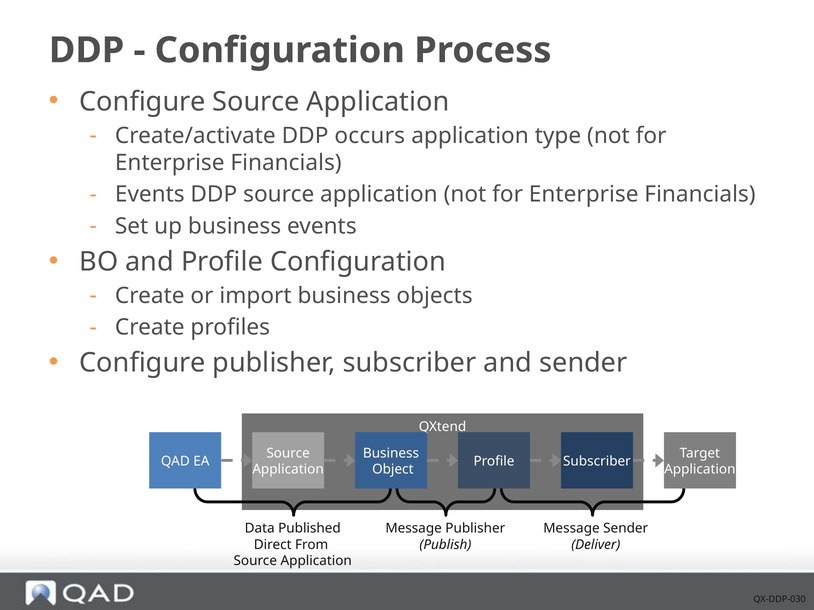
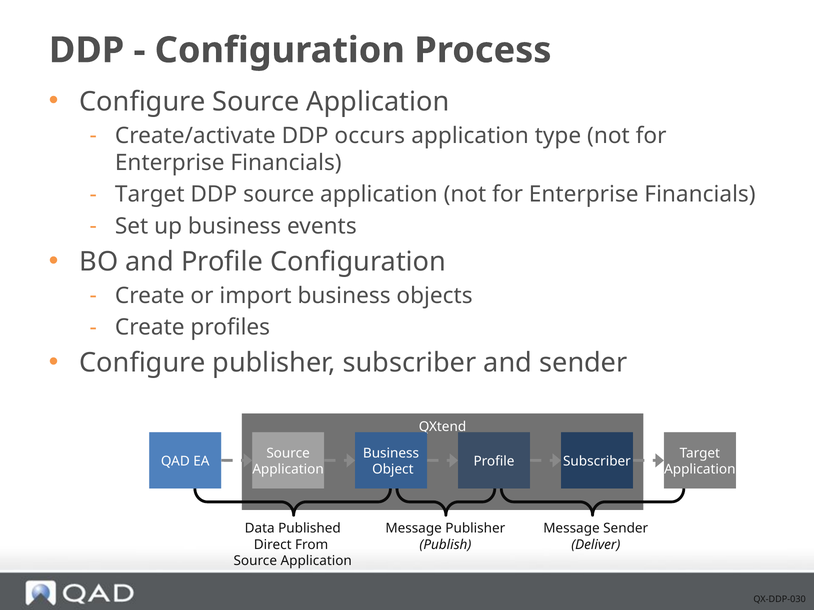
Events: Events -> Target (150, 195)
